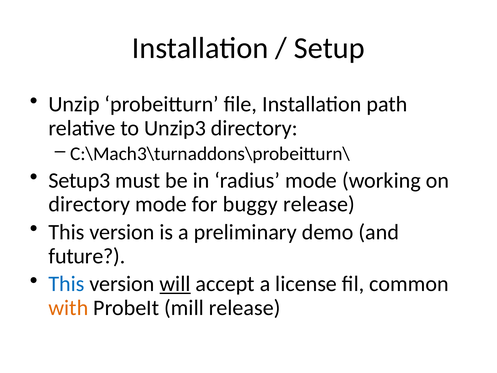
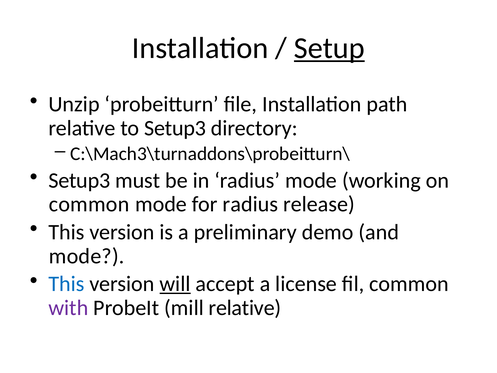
Setup underline: none -> present (329, 48)
to Unzip3: Unzip3 -> Setup3 (175, 128)
directory: directory -> common (89, 204)
for buggy: buggy -> radius (250, 204)
future: future -> mode (87, 256)
with colour: orange -> purple (68, 308)
mill release: release -> relative (245, 308)
